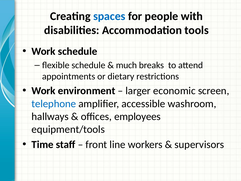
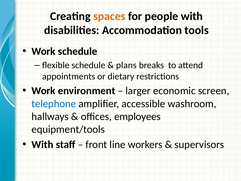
spaces colour: blue -> orange (109, 16)
much: much -> plans (126, 65)
Time: Time -> With (42, 144)
